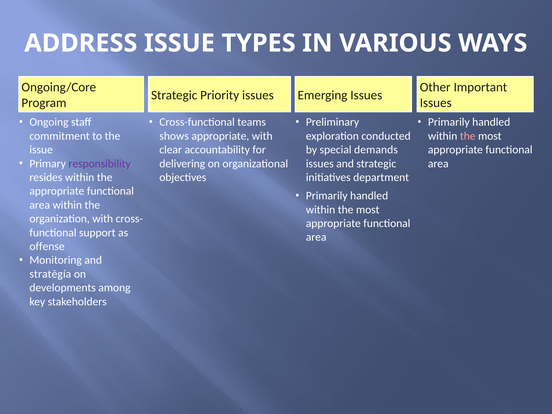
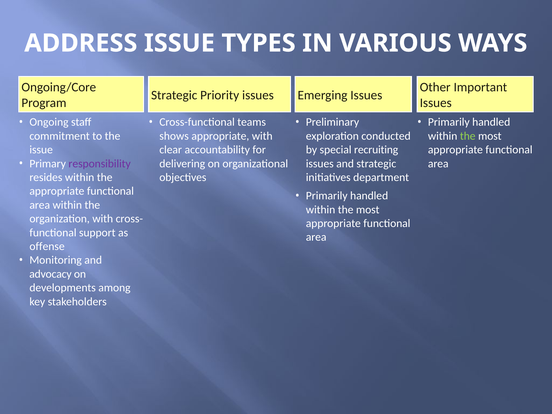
the colour: pink -> light green (468, 136)
demands: demands -> recruiting (376, 150)
stratēgía: stratēgía -> advocacy (50, 274)
